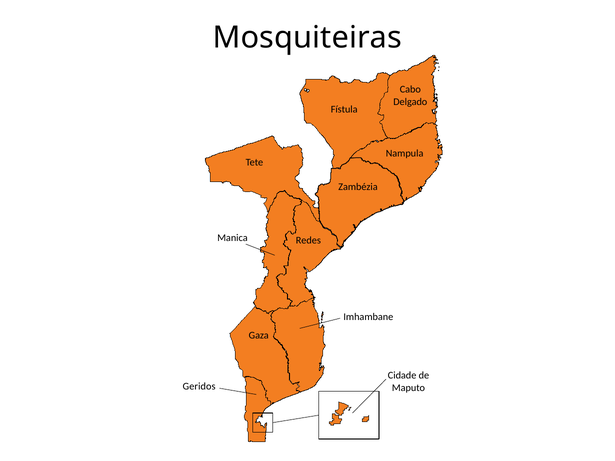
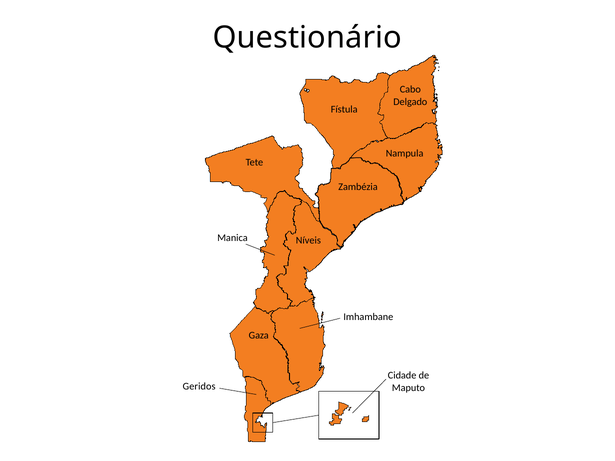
Mosquiteiras: Mosquiteiras -> Questionário (307, 37)
Redes: Redes -> Níveis (308, 240)
